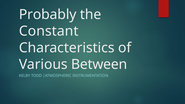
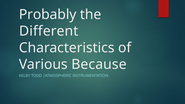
Constant: Constant -> Different (49, 31)
Between: Between -> Because (99, 64)
